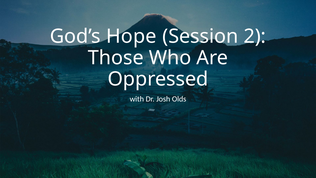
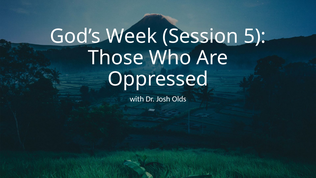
Hope: Hope -> Week (131, 36)
2: 2 -> 5 (255, 36)
